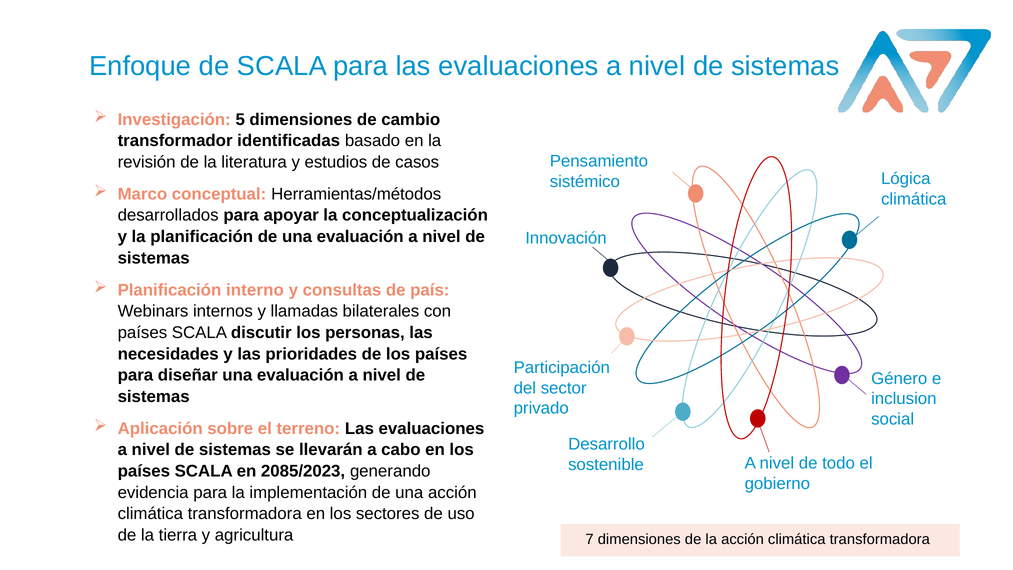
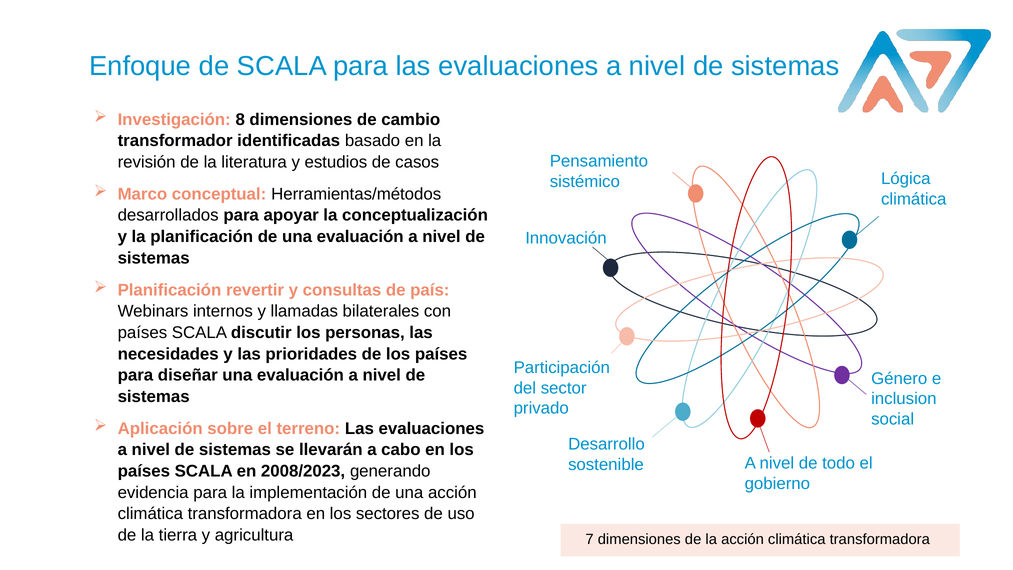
5: 5 -> 8 (240, 119)
interno: interno -> revertir (255, 290)
2085/2023: 2085/2023 -> 2008/2023 (303, 471)
